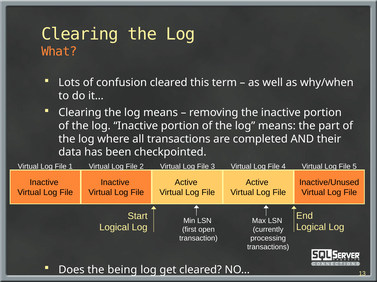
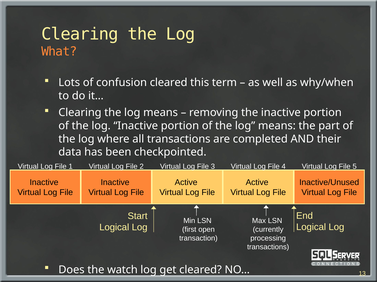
being: being -> watch (122, 270)
